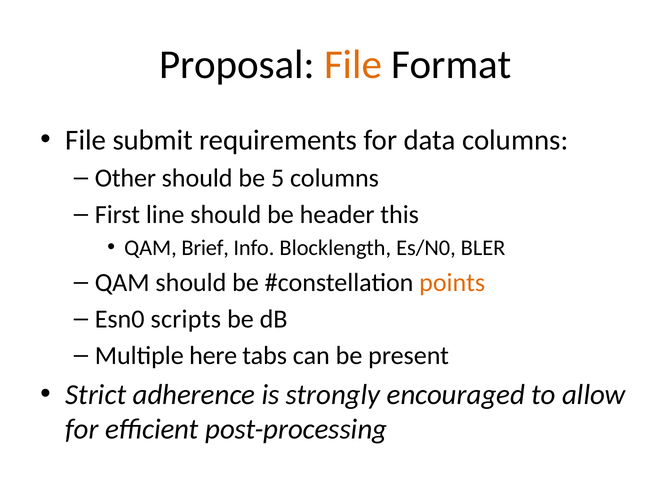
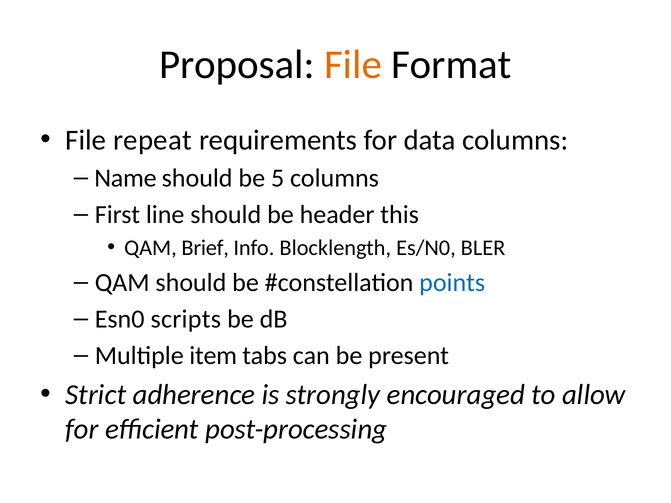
submit: submit -> repeat (152, 140)
Other: Other -> Name (125, 178)
points colour: orange -> blue (452, 283)
here: here -> item (213, 356)
